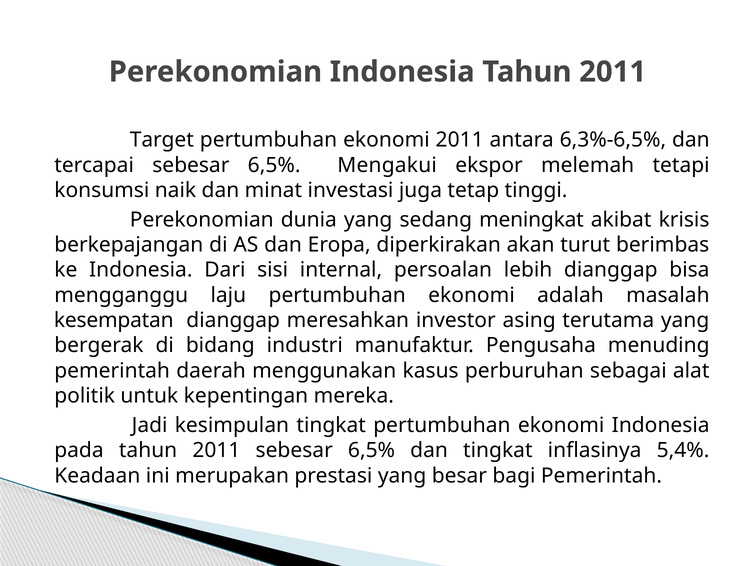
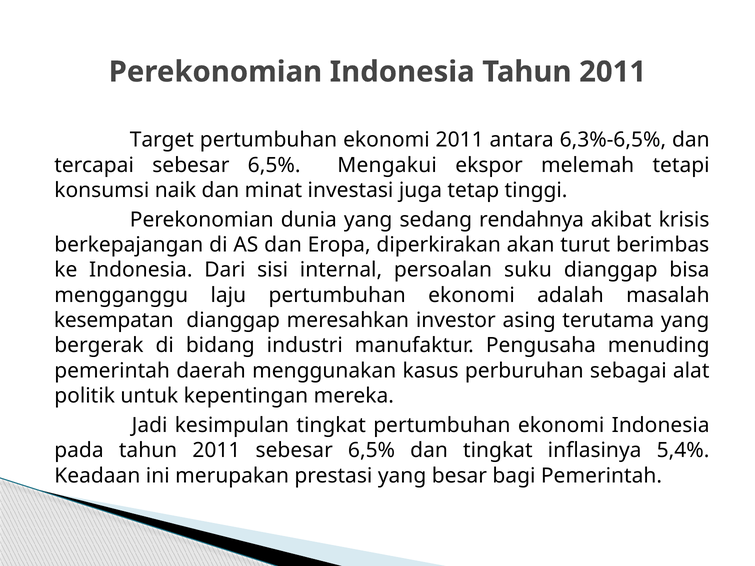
meningkat: meningkat -> rendahnya (531, 220)
lebih: lebih -> suku (528, 270)
